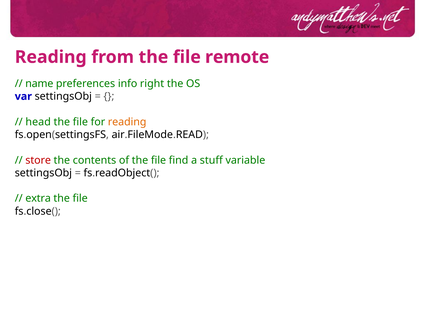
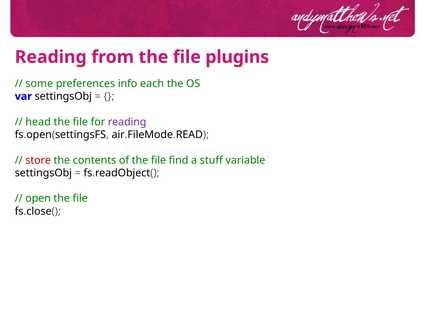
remote: remote -> plugins (237, 57)
name: name -> some (39, 84)
right: right -> each (152, 84)
reading colour: orange -> purple (127, 122)
extra: extra -> open (38, 198)
